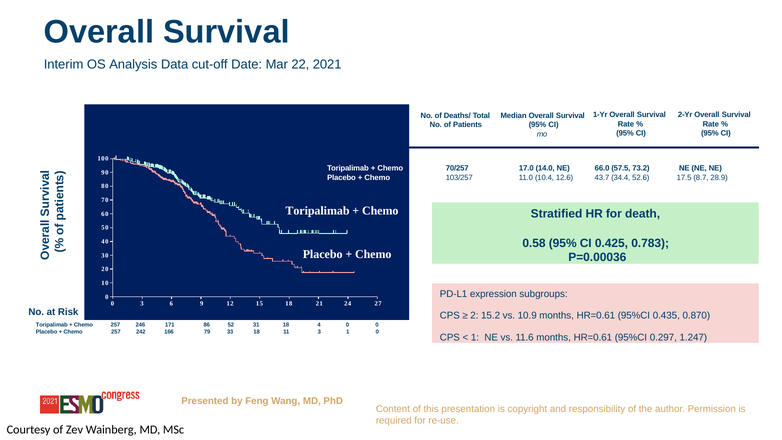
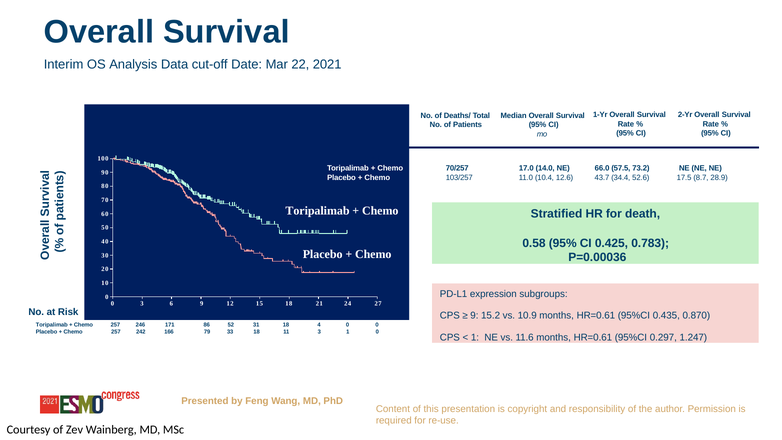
2: 2 -> 9 (474, 316)
